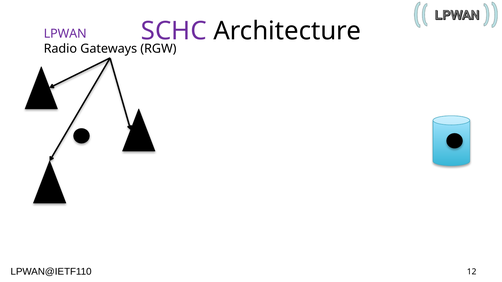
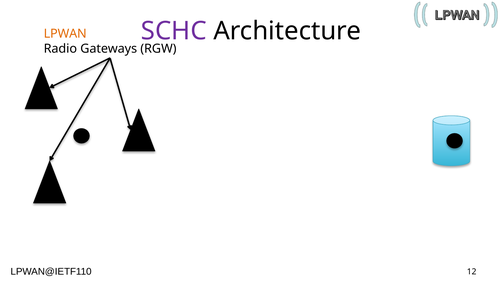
LPWAN colour: purple -> orange (65, 34)
